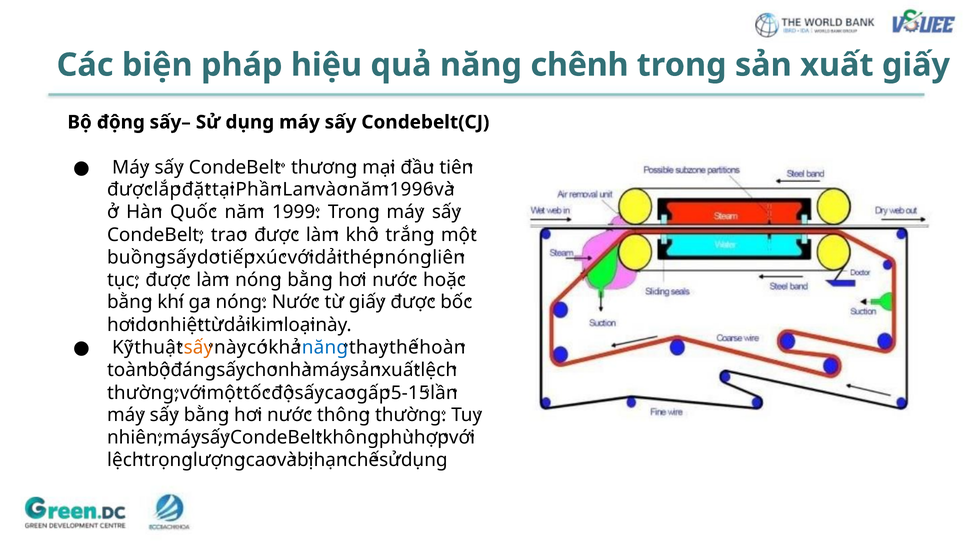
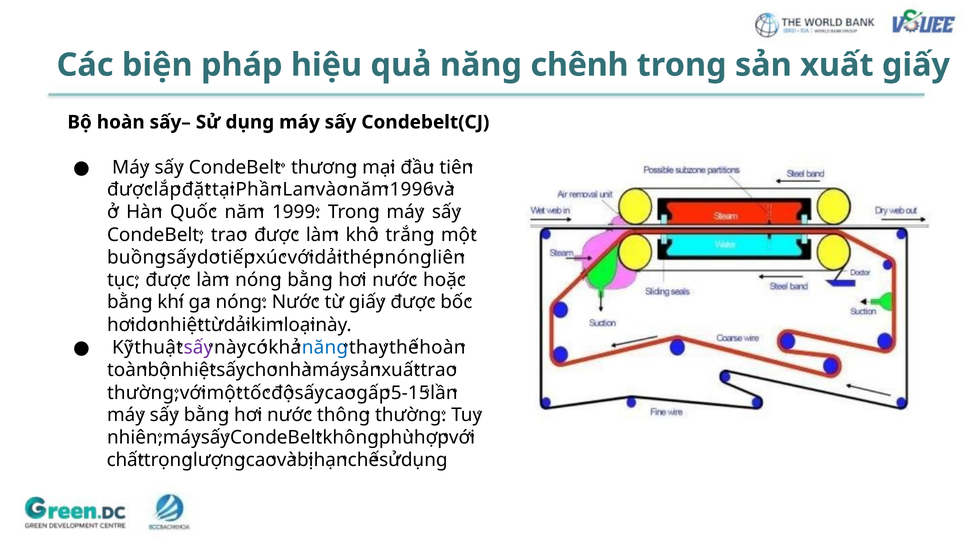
Bộ động: động -> hoàn (121, 122)
sấy colour: orange -> purple (198, 348)
đáng: đáng -> nhiệt (193, 370)
lệch: lệch -> trao (439, 370)
lệch: lệch -> chất (125, 460)
